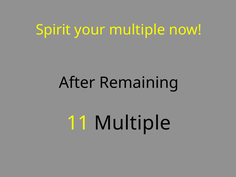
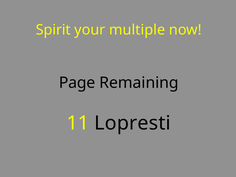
After: After -> Page (77, 83)
11 Multiple: Multiple -> Lopresti (132, 123)
